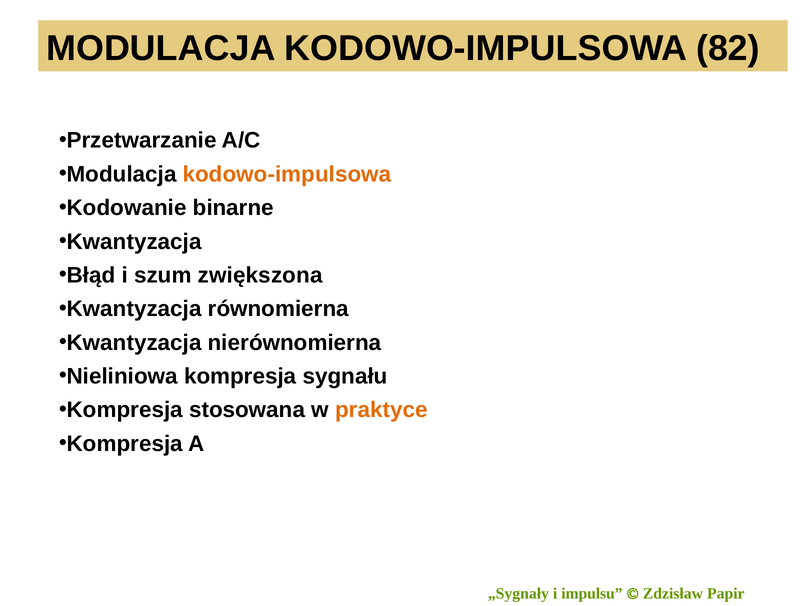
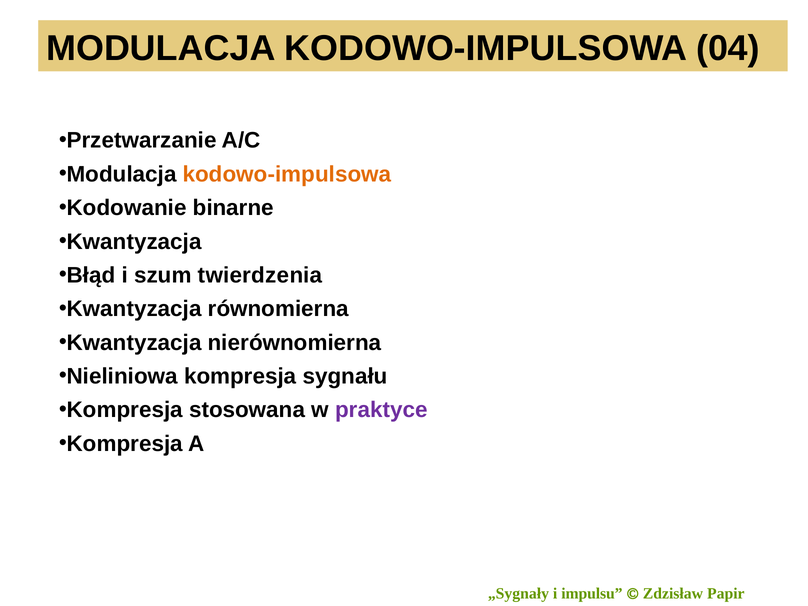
82: 82 -> 04 (728, 48)
zwiększona: zwiększona -> twierdzenia (260, 275)
praktyce colour: orange -> purple (381, 410)
